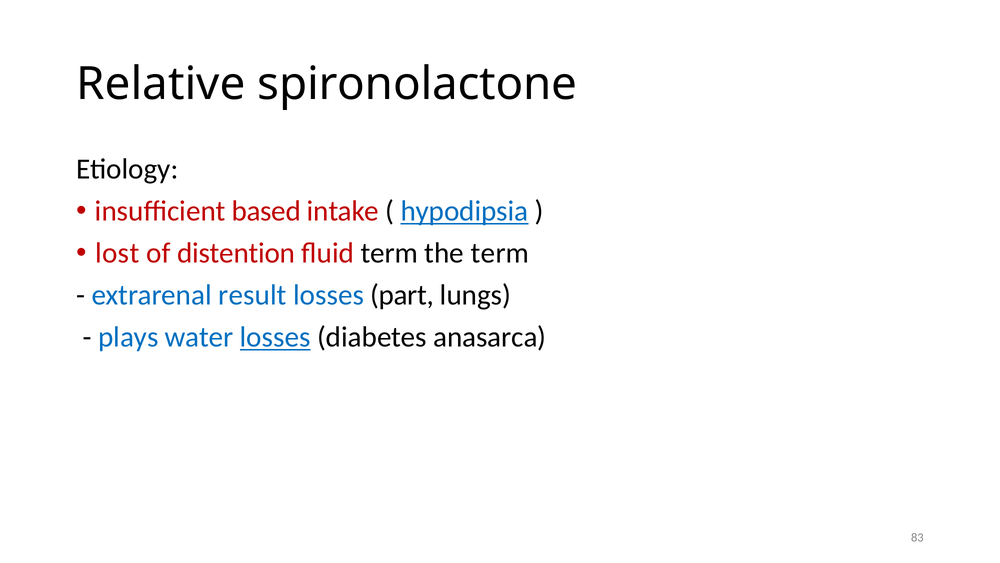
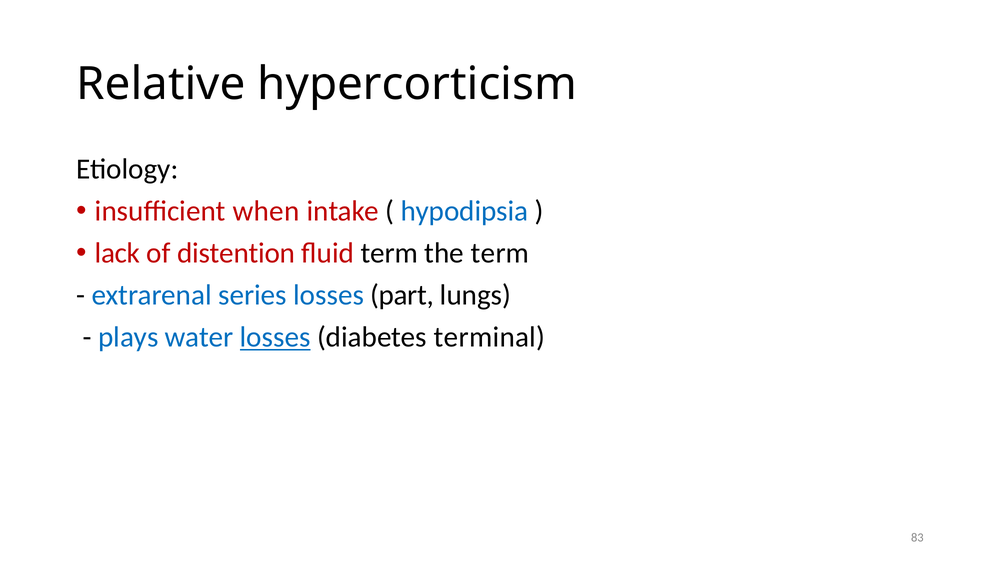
spironolactone: spironolactone -> hypercorticism (417, 84)
based: based -> when (266, 211)
hypodipsia underline: present -> none (465, 211)
lost: lost -> lack (118, 253)
result: result -> series (253, 295)
anasarca: anasarca -> terminal (490, 337)
